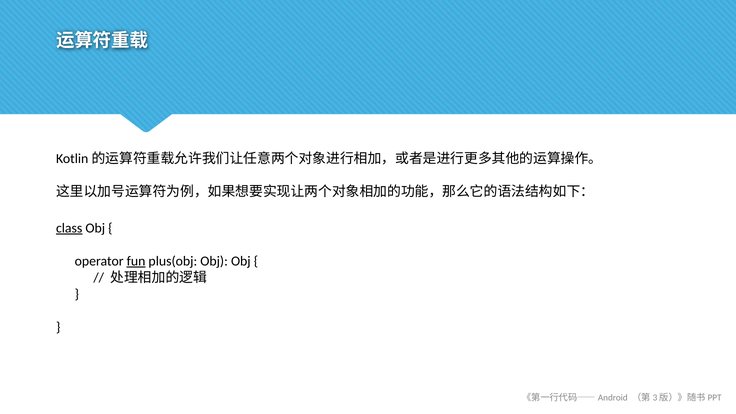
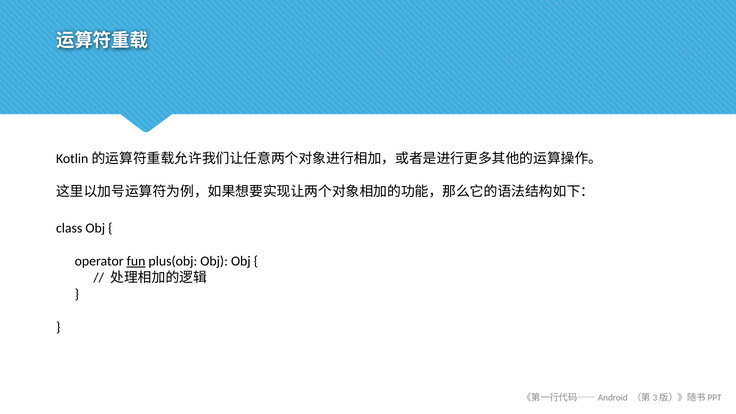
class underline: present -> none (69, 228)
